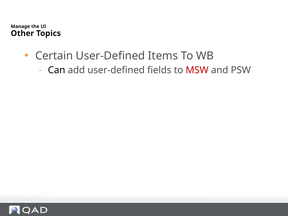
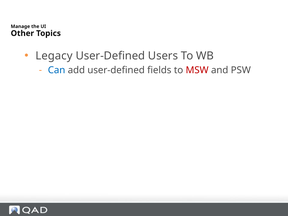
Certain: Certain -> Legacy (54, 56)
Items: Items -> Users (163, 56)
Can colour: black -> blue (57, 70)
